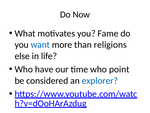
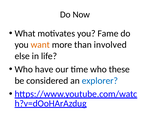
want colour: blue -> orange (40, 45)
religions: religions -> involved (110, 45)
point: point -> these (119, 69)
